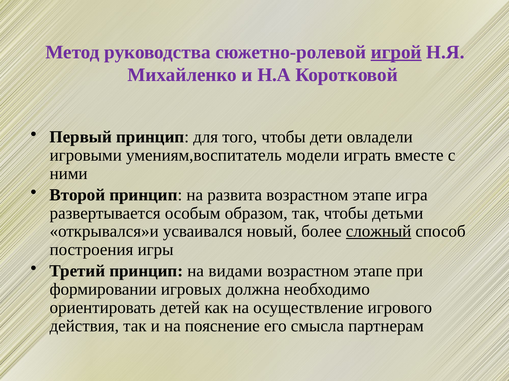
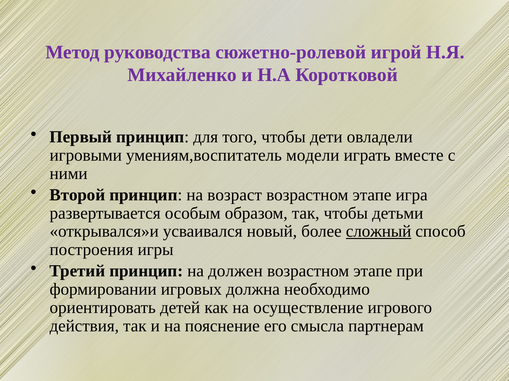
игрой underline: present -> none (396, 52)
развита: развита -> возраст (235, 195)
видами: видами -> должен (235, 272)
